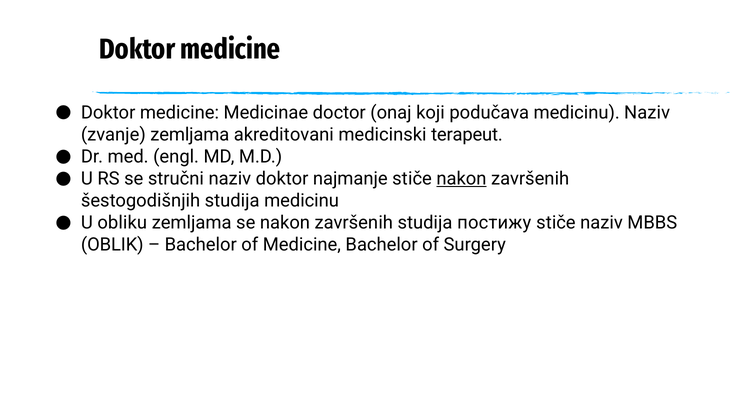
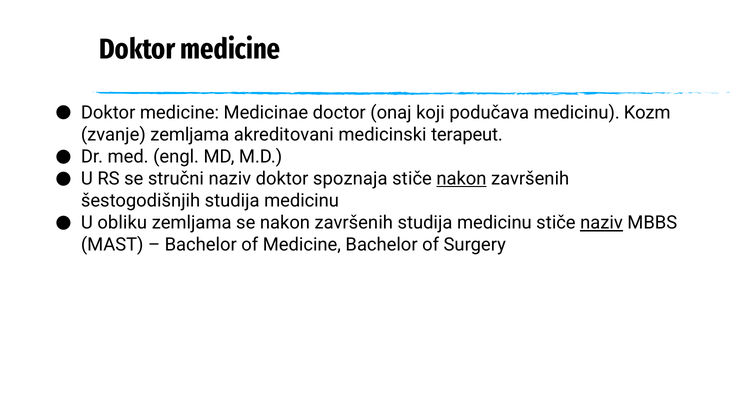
medicinu Naziv: Naziv -> Kozm (647, 112)
najmanje: najmanje -> spoznaja (350, 179)
završenih studija постижу: постижу -> medicinu (494, 223)
naziv underline: none -> present (602, 223)
OBLIK: OBLIK -> MAST (112, 245)
